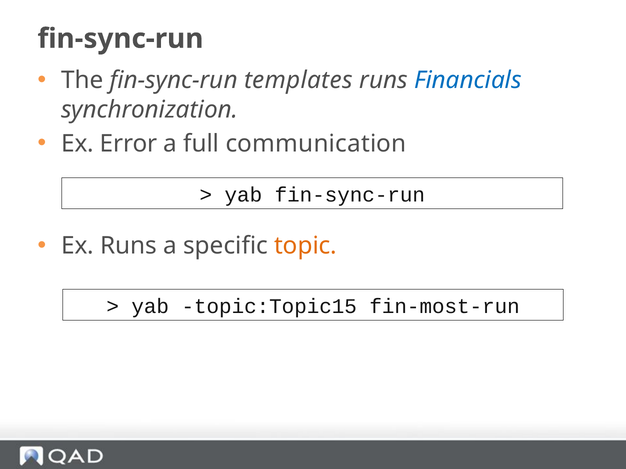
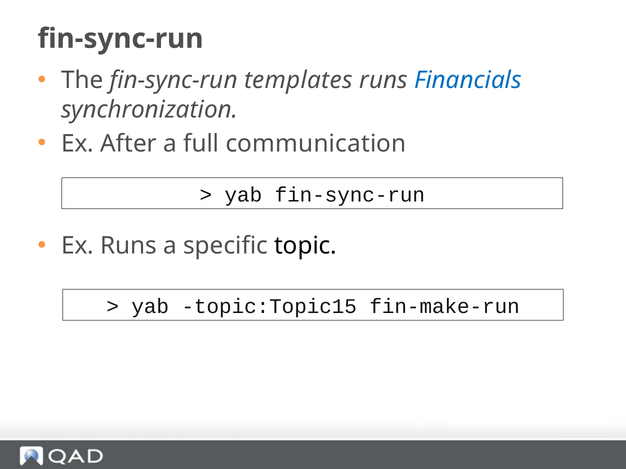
Error: Error -> After (129, 144)
topic colour: orange -> black (306, 246)
fin-most-run: fin-most-run -> fin-make-run (445, 307)
